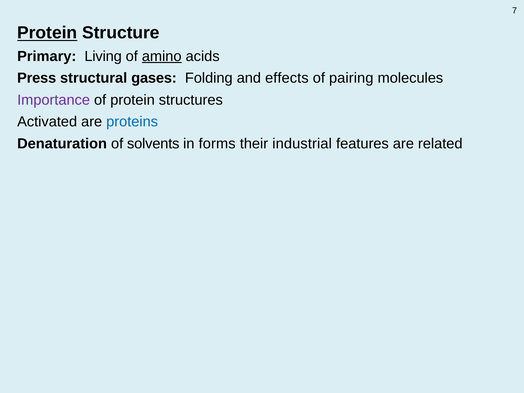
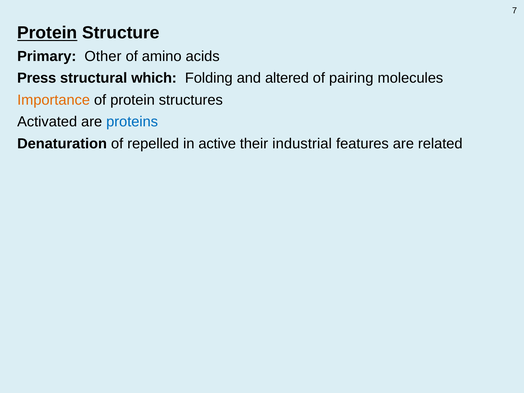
Living: Living -> Other (103, 56)
amino underline: present -> none (162, 56)
gases: gases -> which (154, 78)
effects: effects -> altered (287, 78)
Importance colour: purple -> orange (54, 100)
solvents: solvents -> repelled (153, 144)
forms: forms -> active (217, 144)
